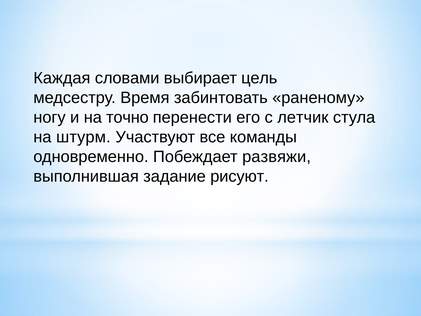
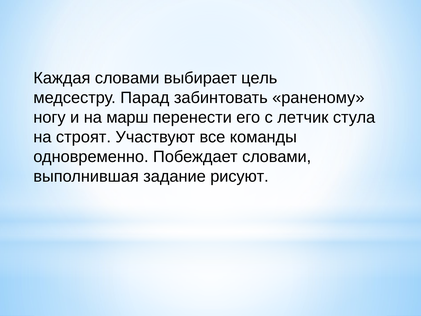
Время: Время -> Парад (145, 98)
точно: точно -> марш (127, 117)
штурм: штурм -> строят (83, 137)
Побеждает развяжи: развяжи -> словами (277, 157)
